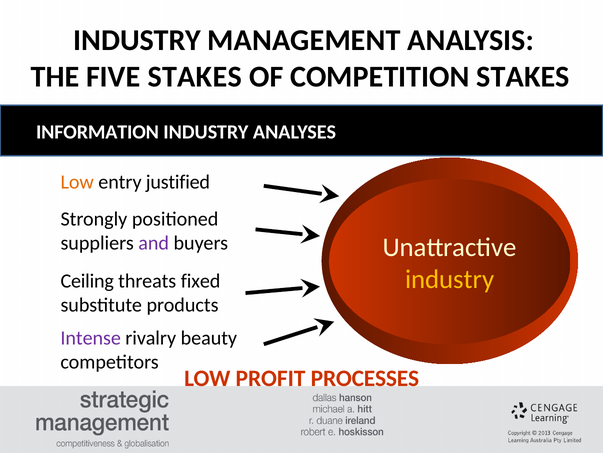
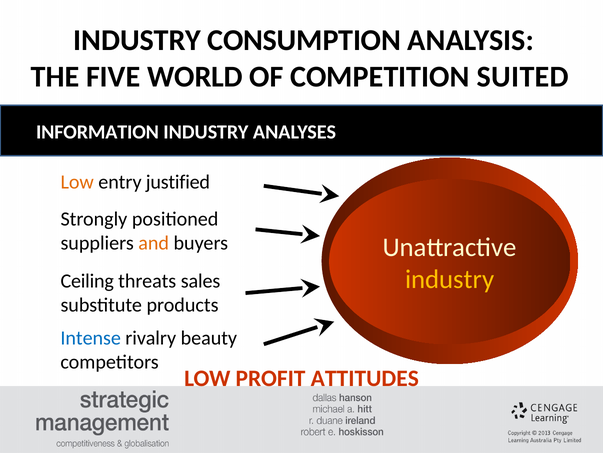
MANAGEMENT: MANAGEMENT -> CONSUMPTION (304, 40)
FIVE STAKES: STAKES -> WORLD (195, 77)
COMPETITION STAKES: STAKES -> SUITED (523, 77)
and colour: purple -> orange (154, 243)
fixed: fixed -> sales (201, 281)
Intense colour: purple -> blue (91, 338)
PROCESSES: PROCESSES -> ATTITUDES (365, 378)
